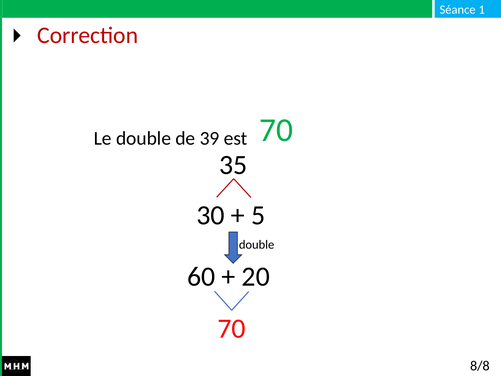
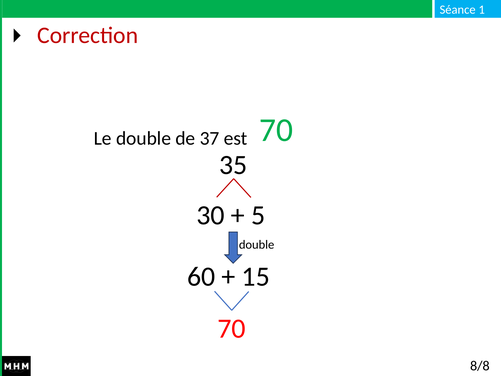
39: 39 -> 37 (210, 138)
20: 20 -> 15 (256, 276)
